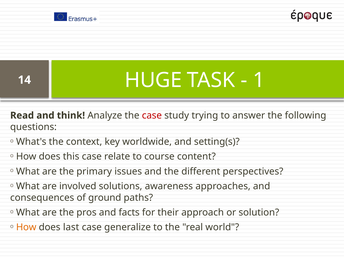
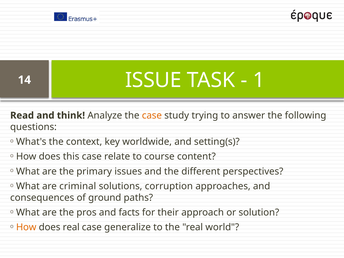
HUGE: HUGE -> ISSUE (153, 80)
case colour: red -> orange (152, 115)
involved: involved -> criminal (78, 186)
awareness: awareness -> corruption (169, 186)
does last: last -> real (71, 227)
